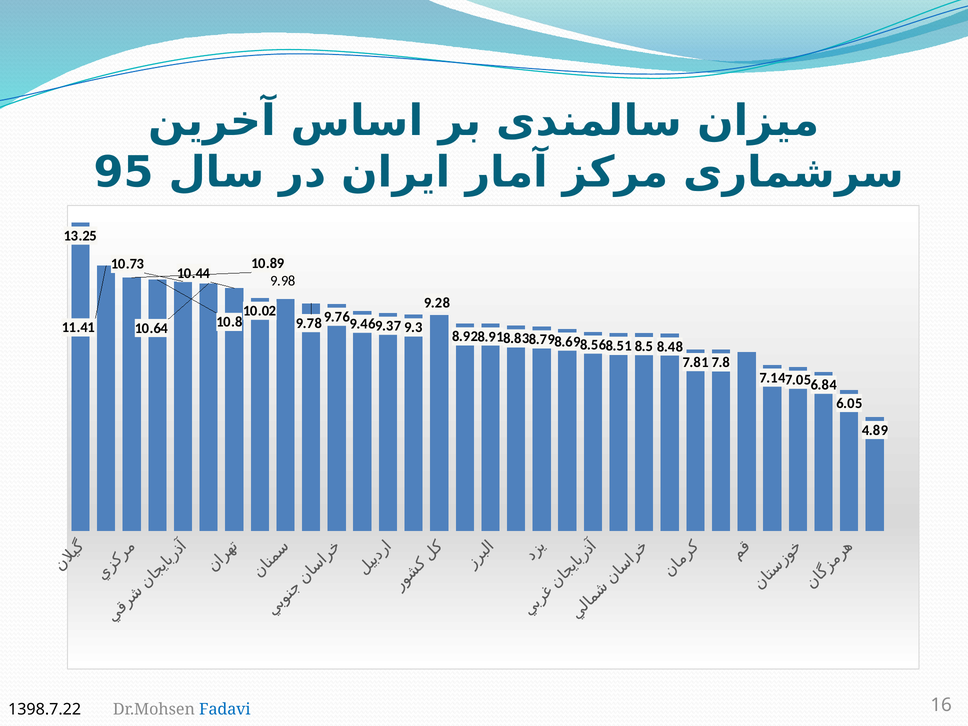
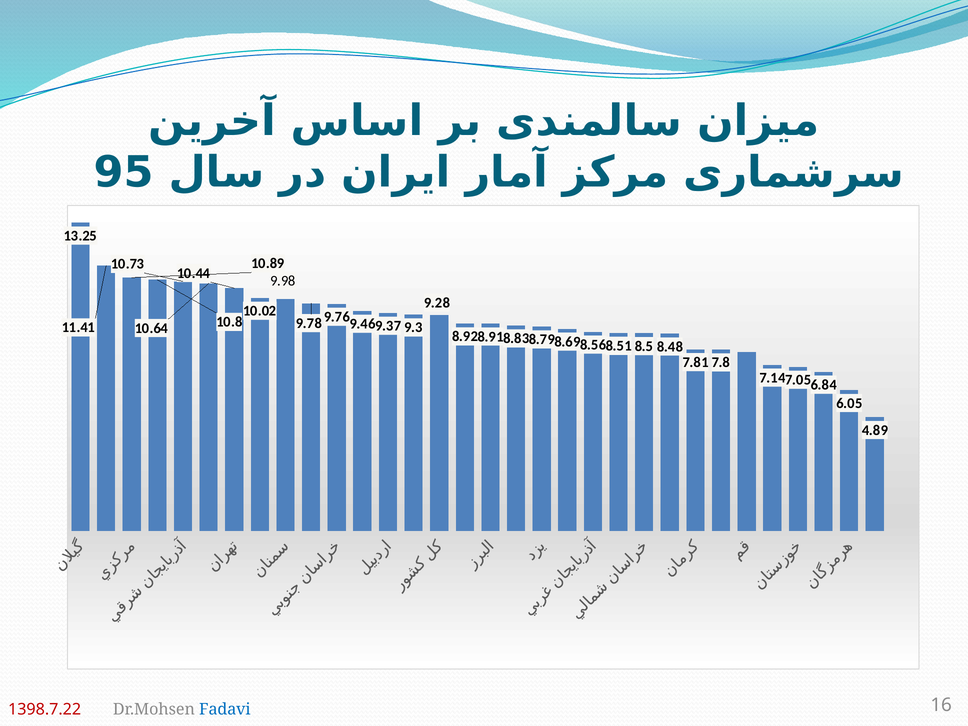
1398.7.22 colour: black -> red (45, 709)
